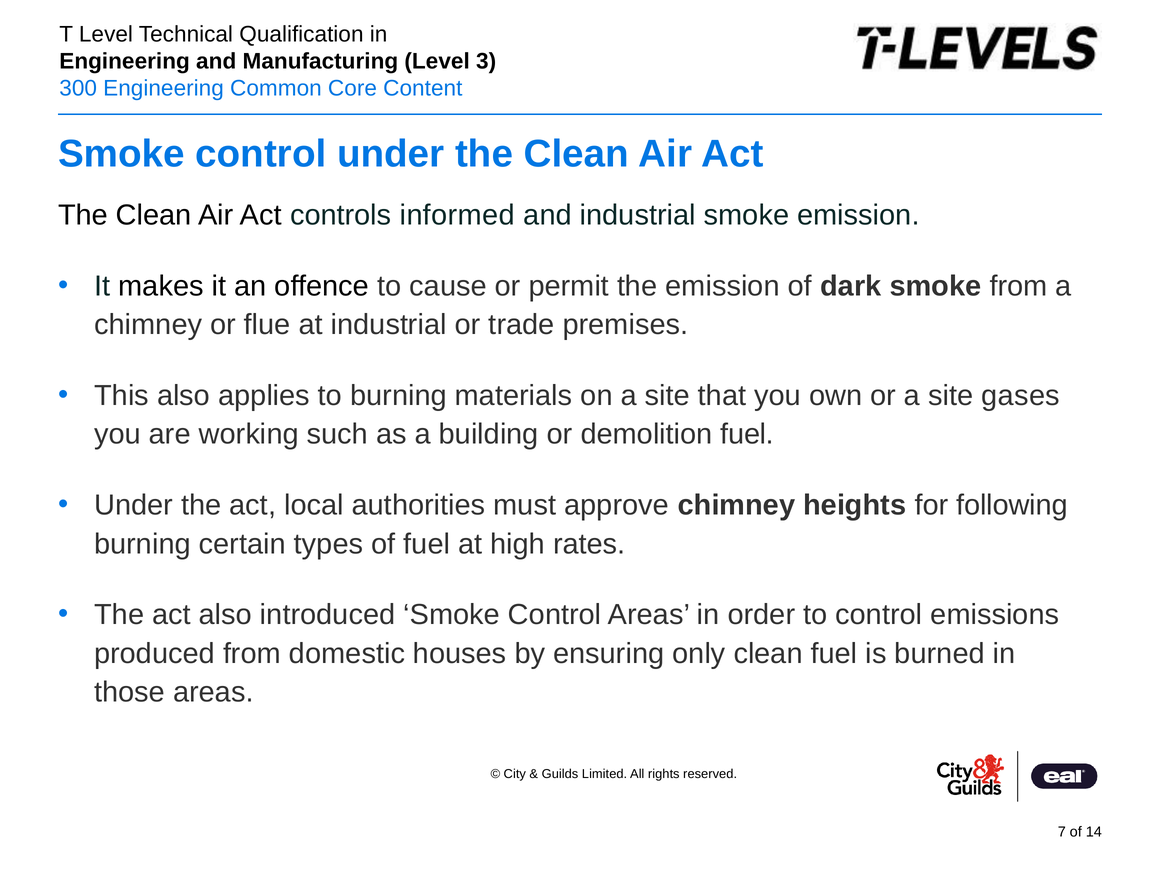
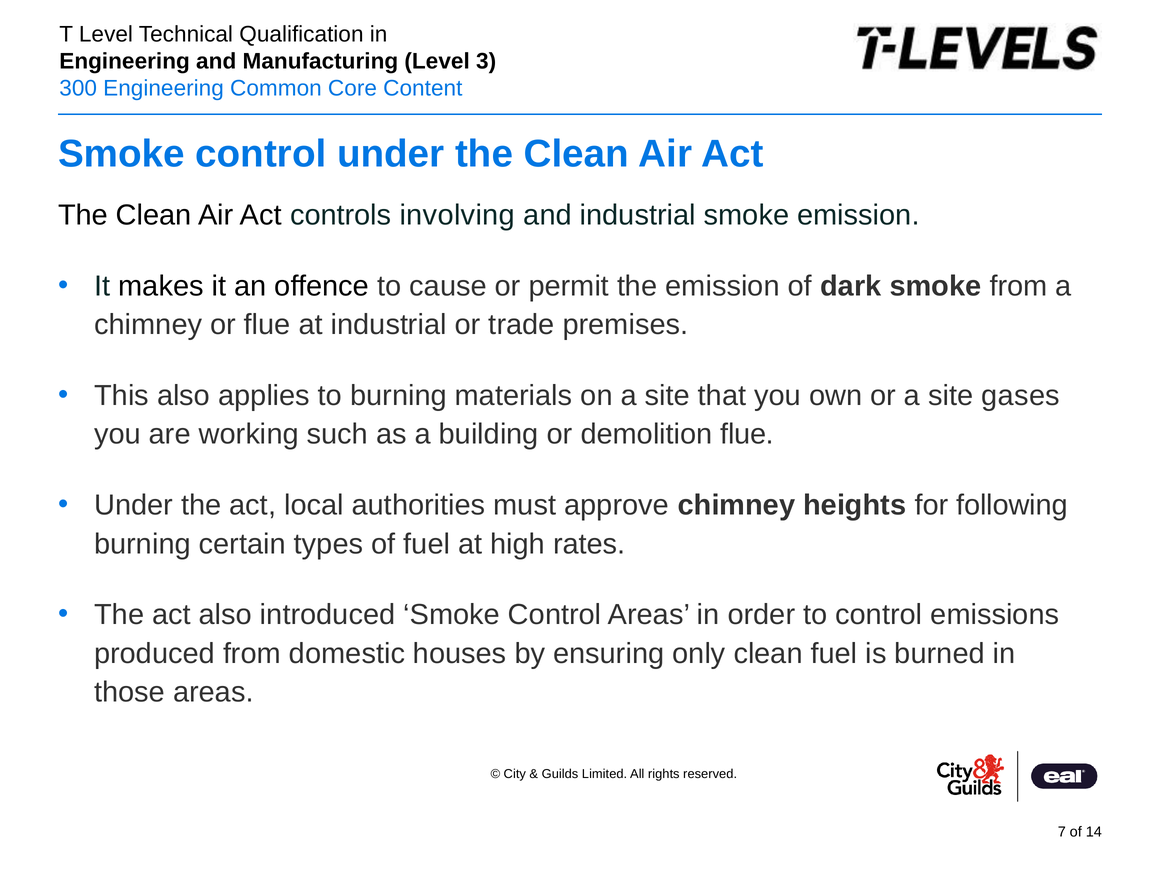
informed: informed -> involving (457, 215)
demolition fuel: fuel -> flue (747, 434)
